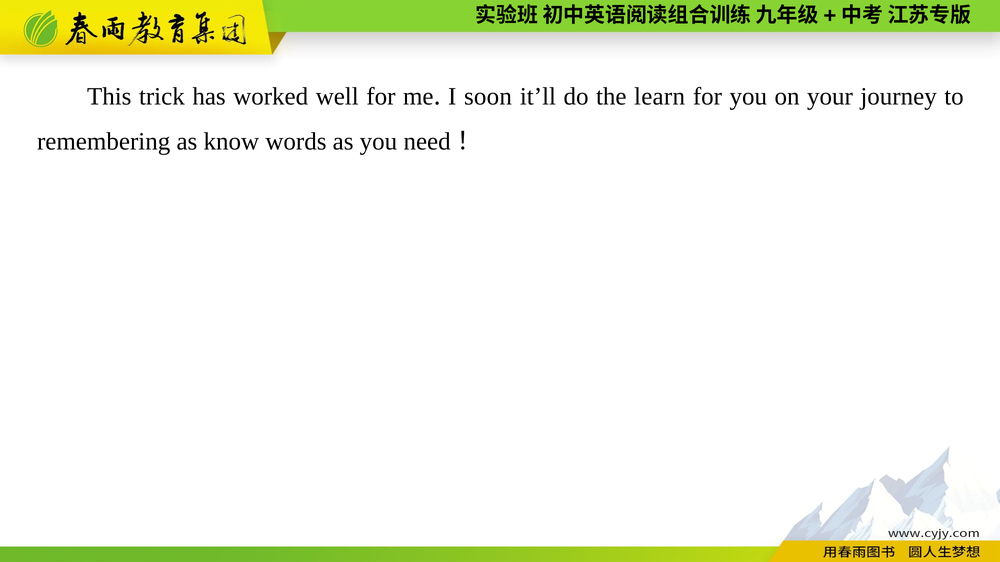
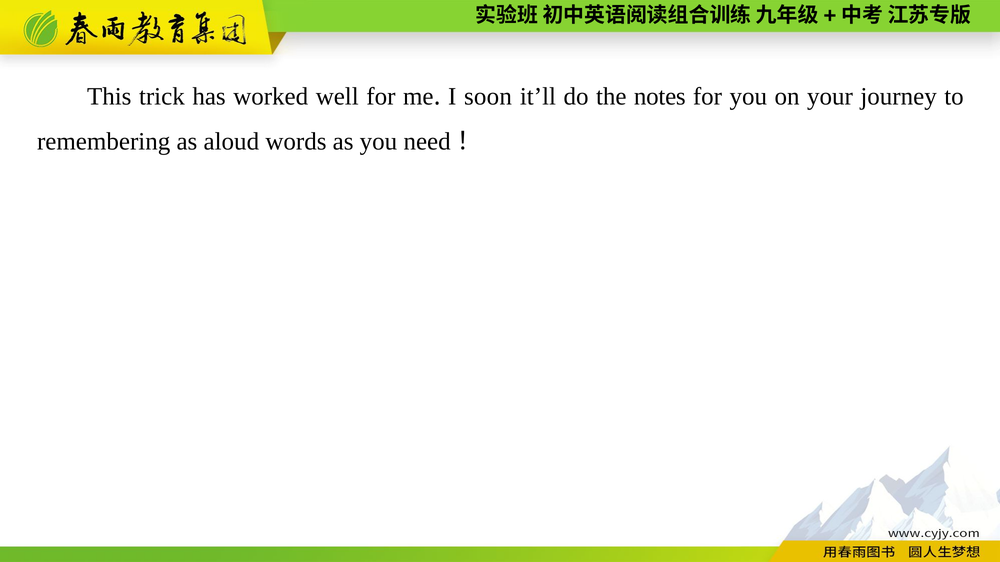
learn: learn -> notes (660, 97)
know: know -> aloud (231, 142)
